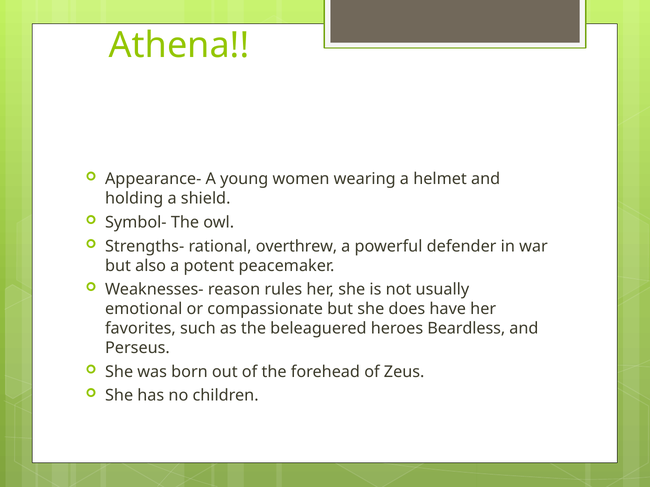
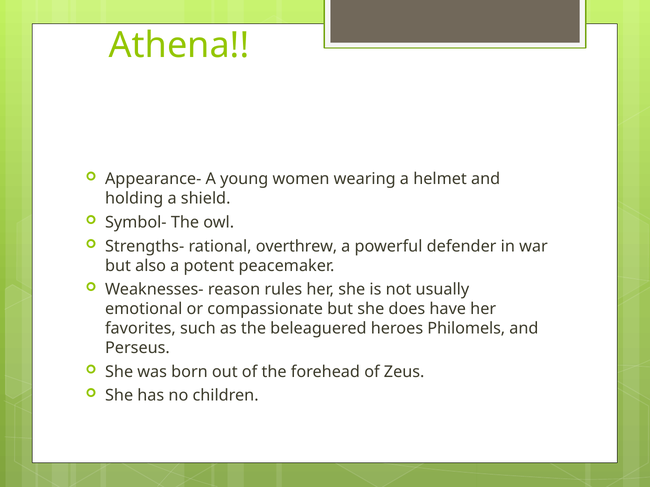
Beardless: Beardless -> Philomels (466, 329)
